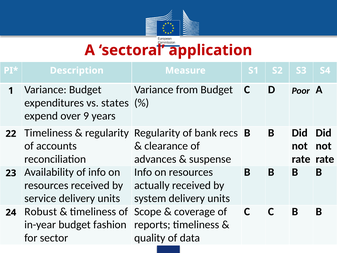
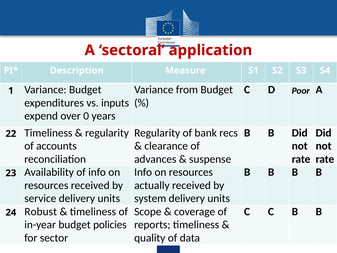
states: states -> inputs (115, 103)
9: 9 -> 0 (86, 116)
fashion: fashion -> policies (110, 224)
